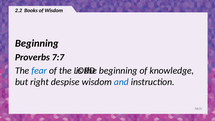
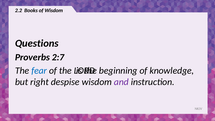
Beginning: Beginning -> Questions (37, 43)
7:7: 7:7 -> 2:7 (58, 57)
and colour: blue -> purple (121, 82)
